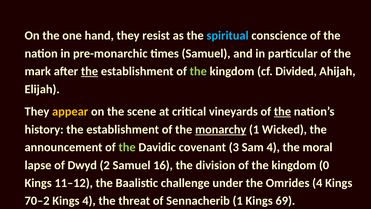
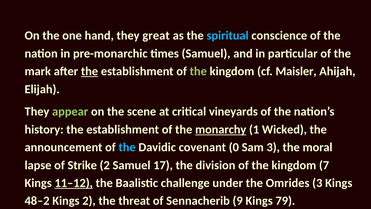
resist: resist -> great (156, 36)
Divided: Divided -> Maisler (296, 71)
appear colour: yellow -> light green (70, 111)
the underline: present -> none (282, 111)
the colour: light green -> light blue (127, 147)
3: 3 -> 0 (234, 147)
Sam 4: 4 -> 3 (273, 147)
Dwyd: Dwyd -> Strike (82, 165)
16: 16 -> 17 (163, 165)
0: 0 -> 7 (324, 165)
11–12 underline: none -> present (74, 183)
Omrides 4: 4 -> 3 (317, 183)
70–2: 70–2 -> 48–2 (37, 201)
Kings 4: 4 -> 2 (89, 201)
Sennacherib 1: 1 -> 9 (238, 201)
69: 69 -> 79 (285, 201)
